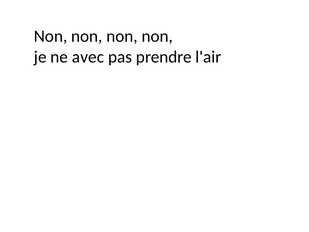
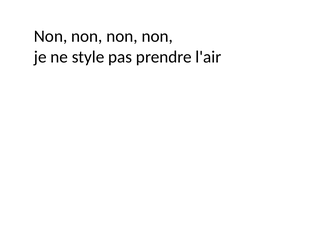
avec: avec -> style (88, 57)
